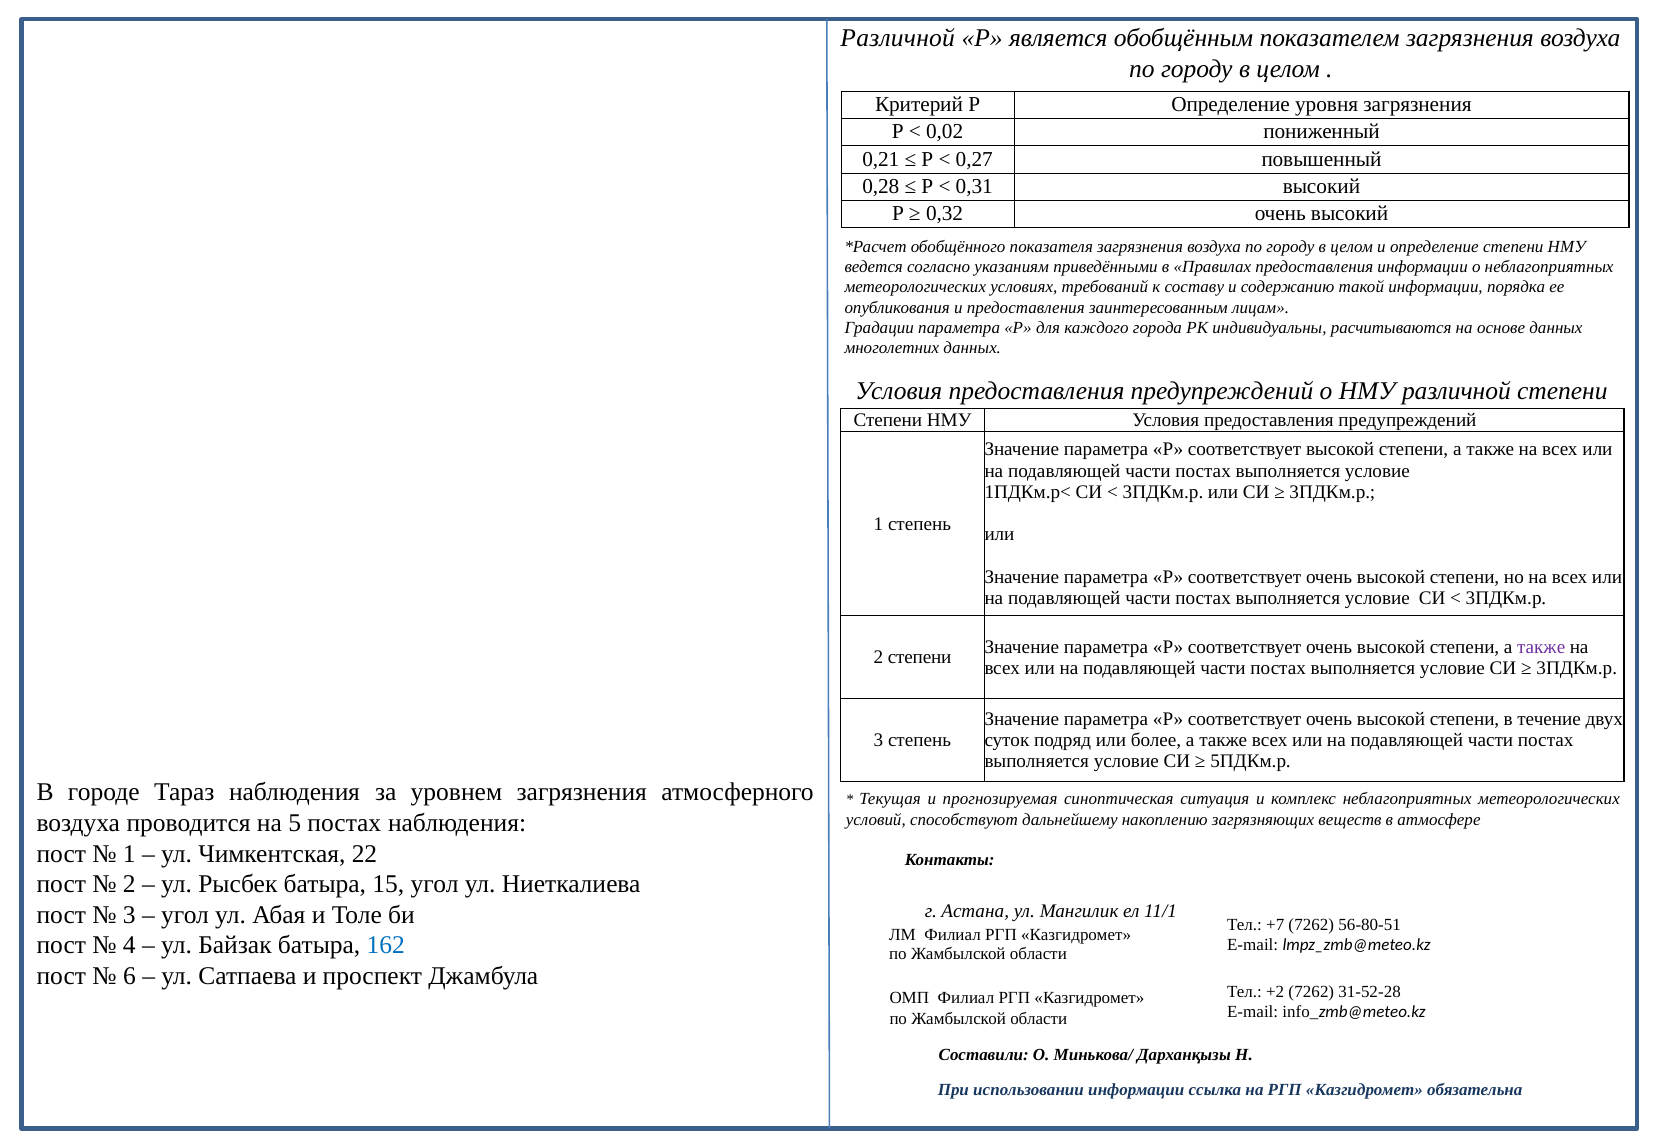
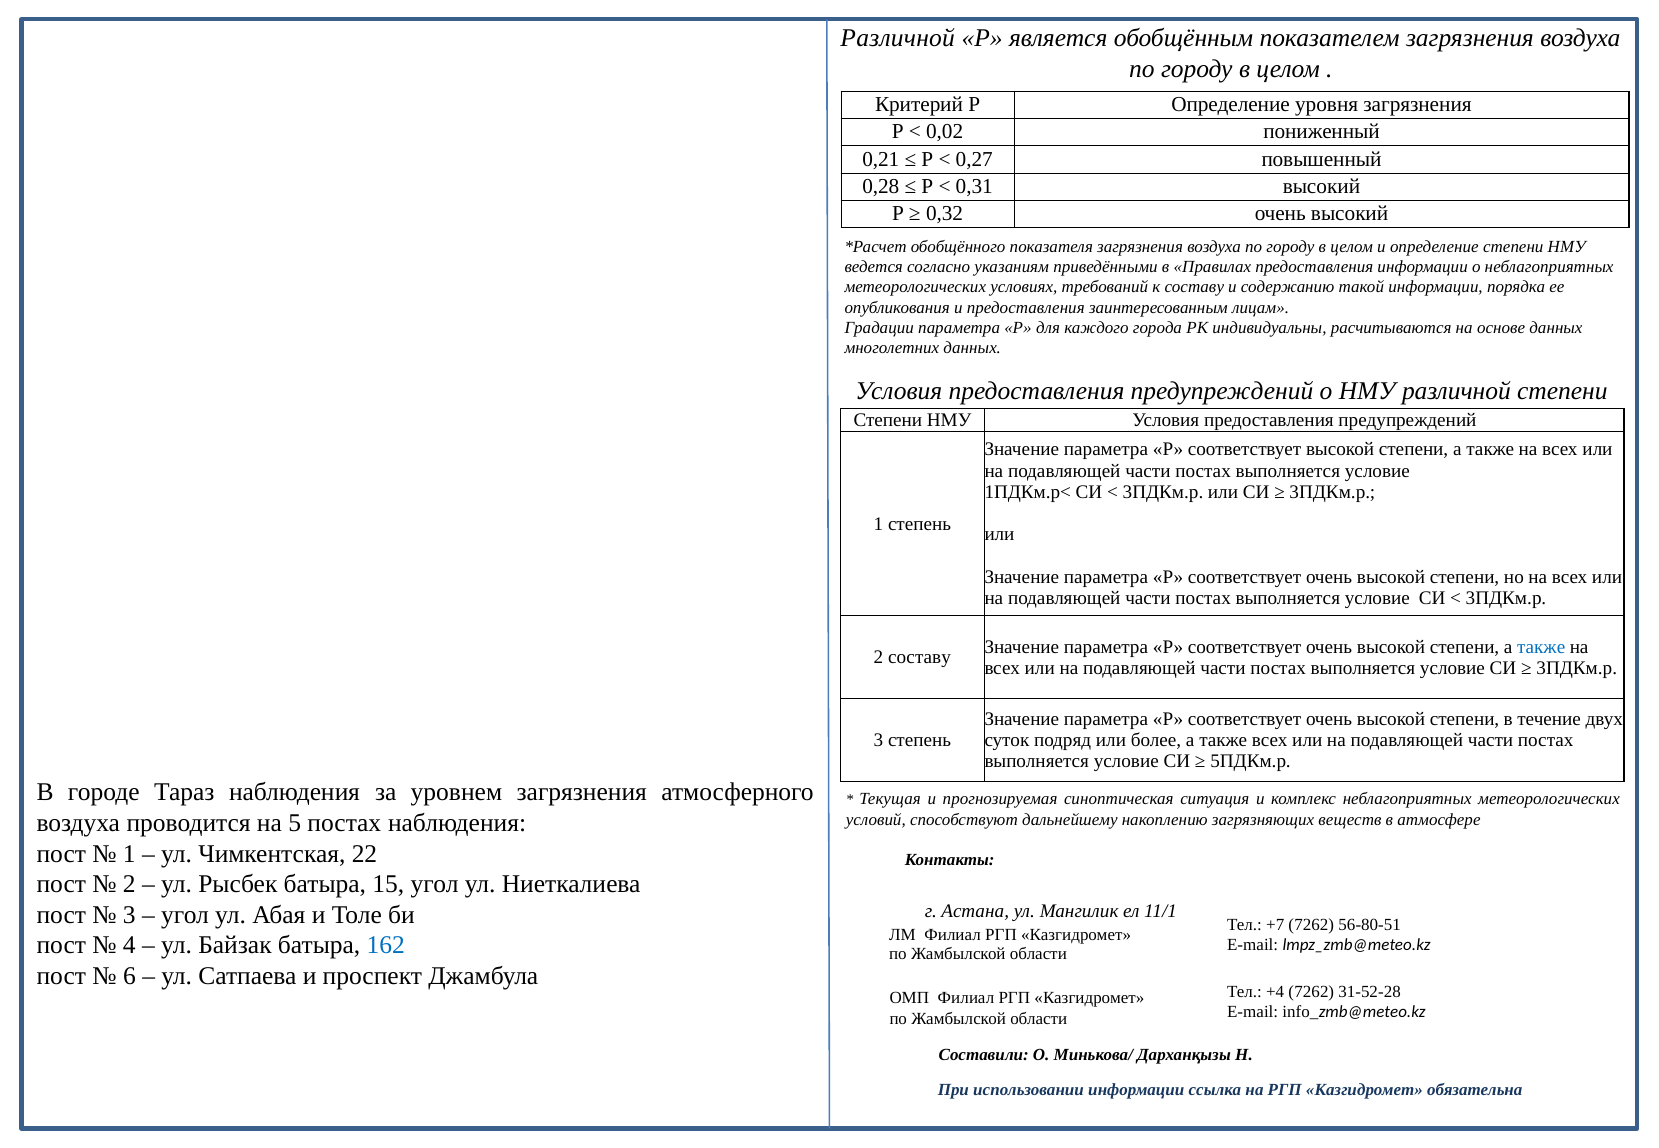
также colour: purple -> blue (1541, 647)
2 степени: степени -> составу (920, 658)
+2: +2 -> +4 (1275, 992)
